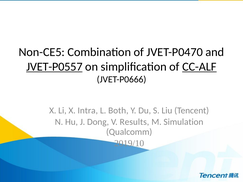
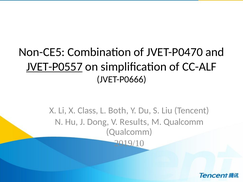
CC-ALF underline: present -> none (199, 67)
Intra: Intra -> Class (88, 111)
M Simulation: Simulation -> Qualcomm (183, 122)
